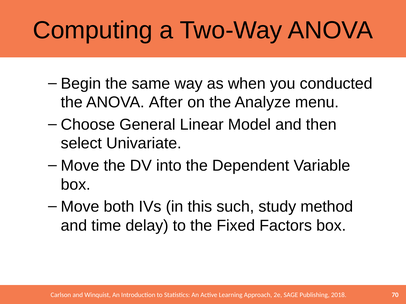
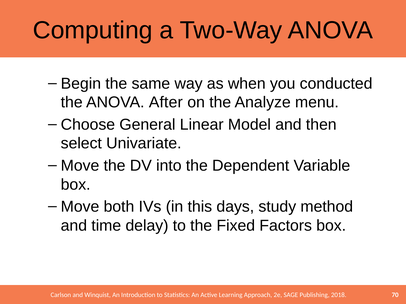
such: such -> days (235, 207)
